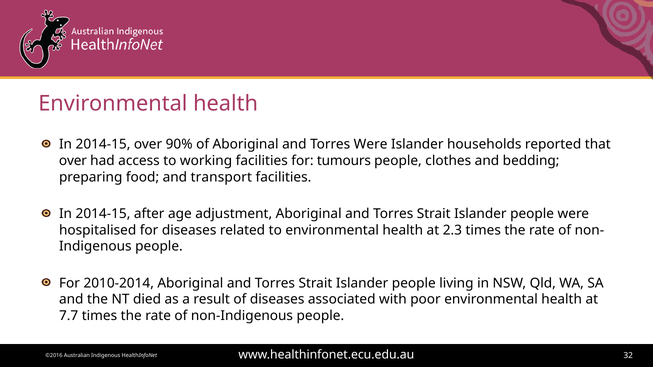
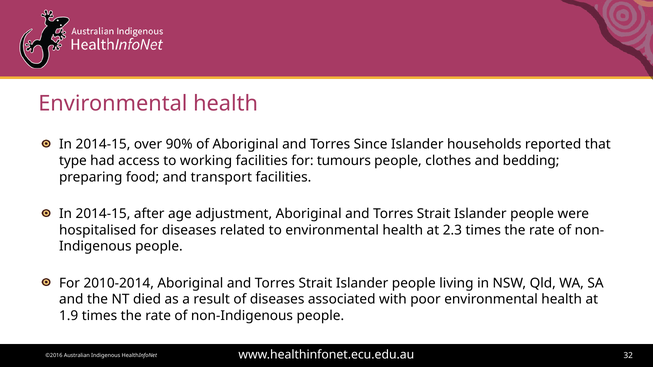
Torres Were: Were -> Since (371, 145)
over: over -> type (73, 161)
7.7: 7.7 -> 1.9 (69, 316)
